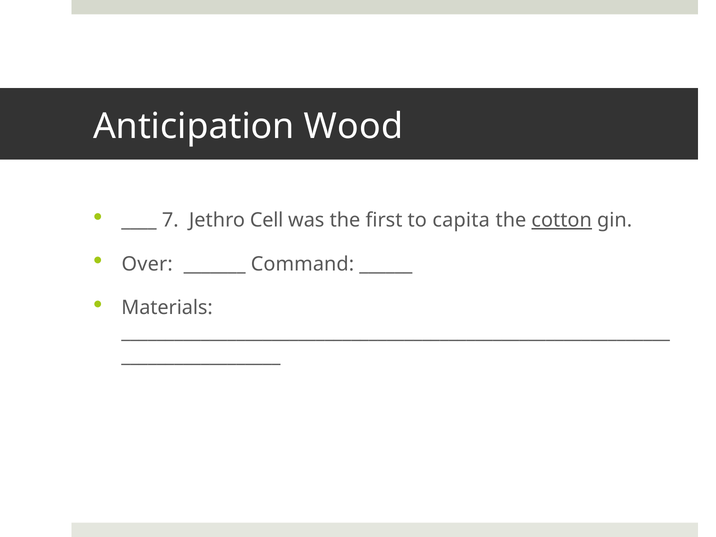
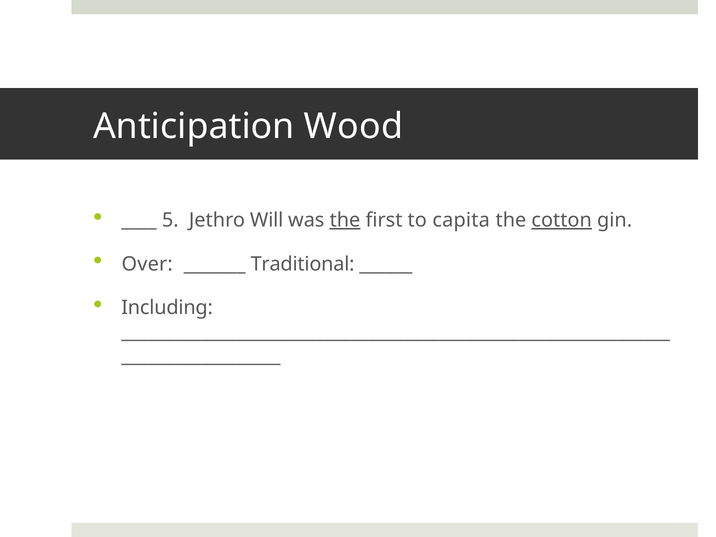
7: 7 -> 5 (170, 220)
Cell: Cell -> Will (267, 220)
the underline: none -> present (345, 220)
Command: Command -> Traditional (303, 264)
Materials: Materials -> Including (167, 308)
